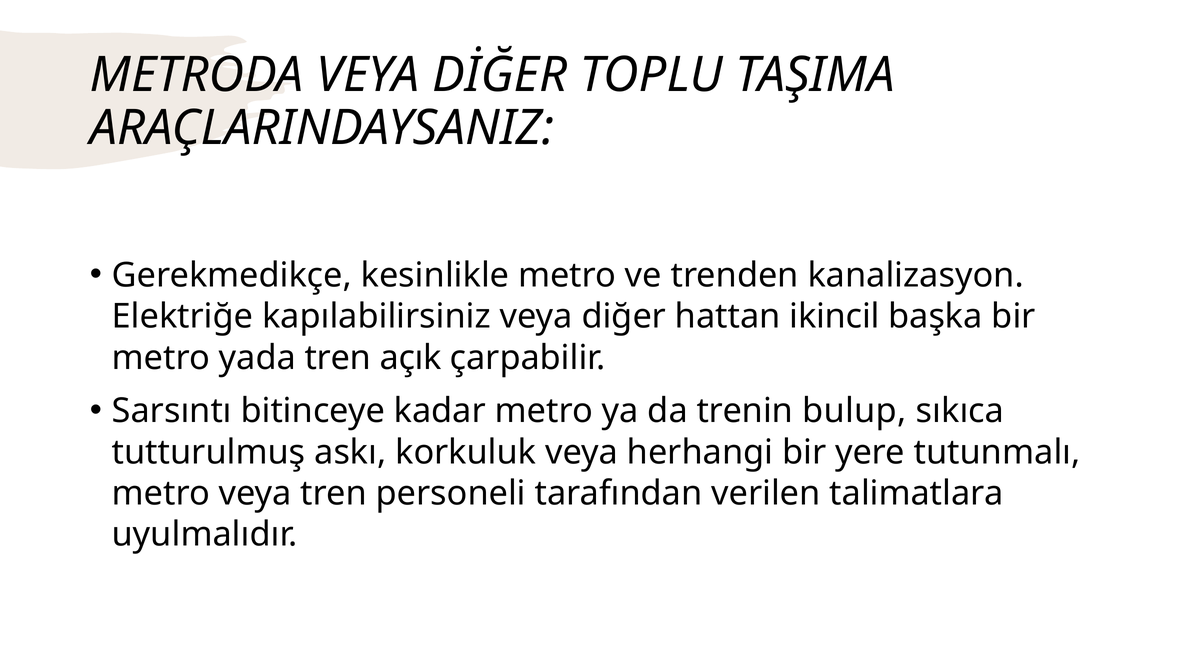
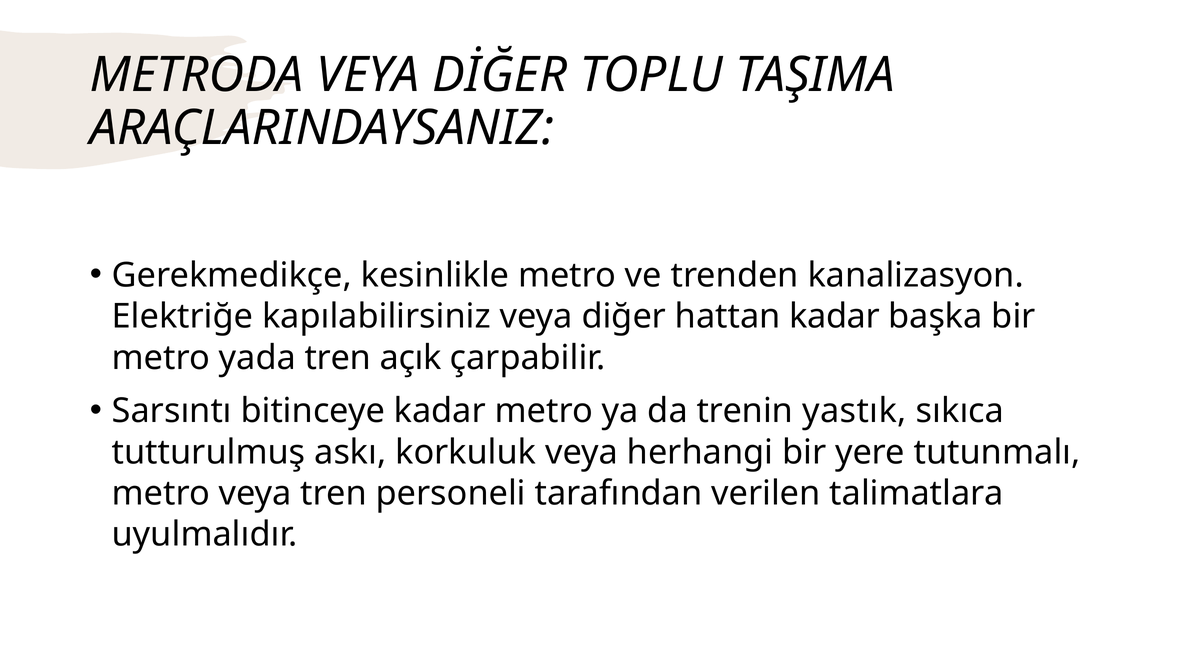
hattan ikincil: ikincil -> kadar (835, 316)
bulup: bulup -> yastık (854, 411)
